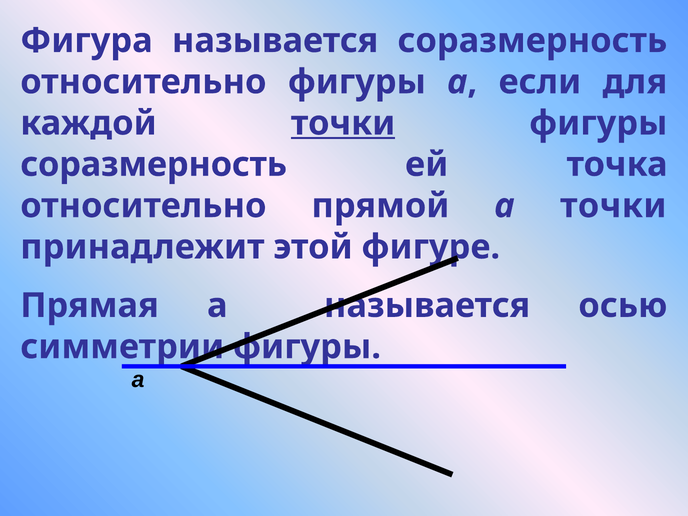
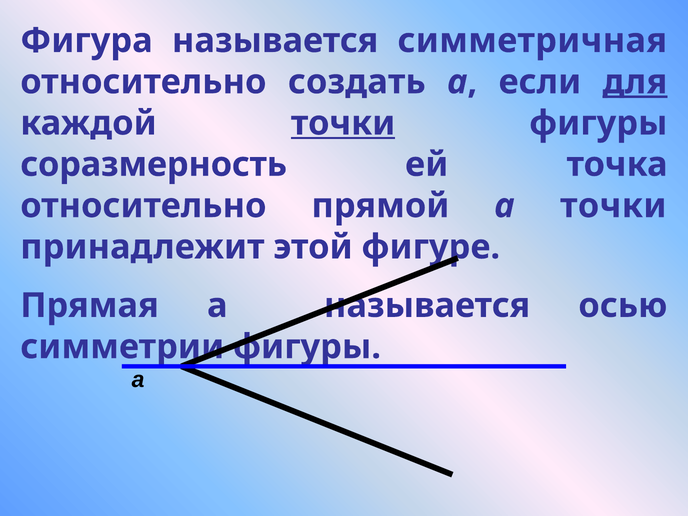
называется соразмерность: соразмерность -> симметричная (532, 41)
относительно фигуры: фигуры -> создать (357, 82)
для underline: none -> present (635, 82)
